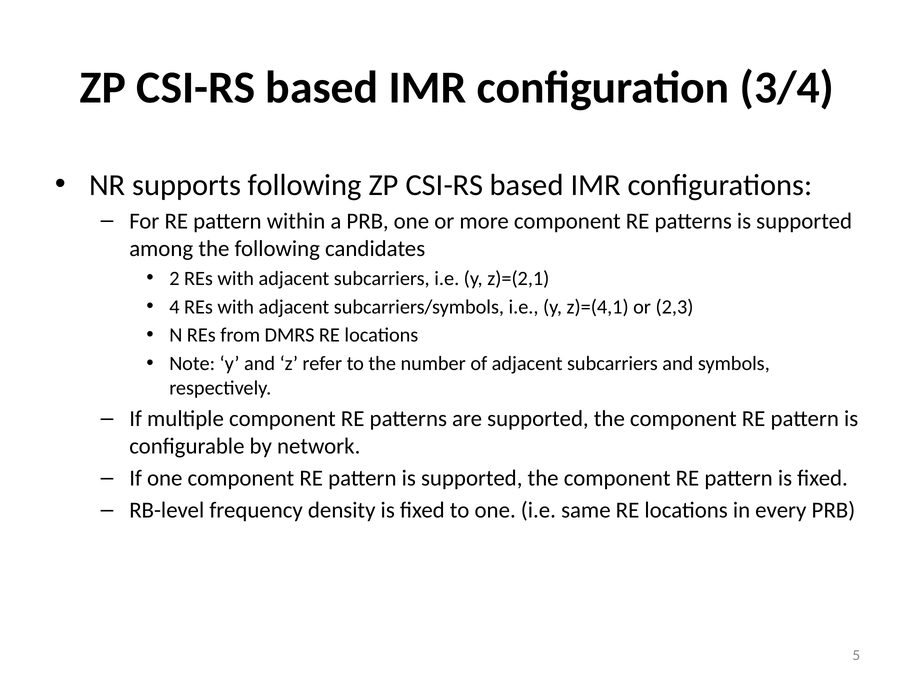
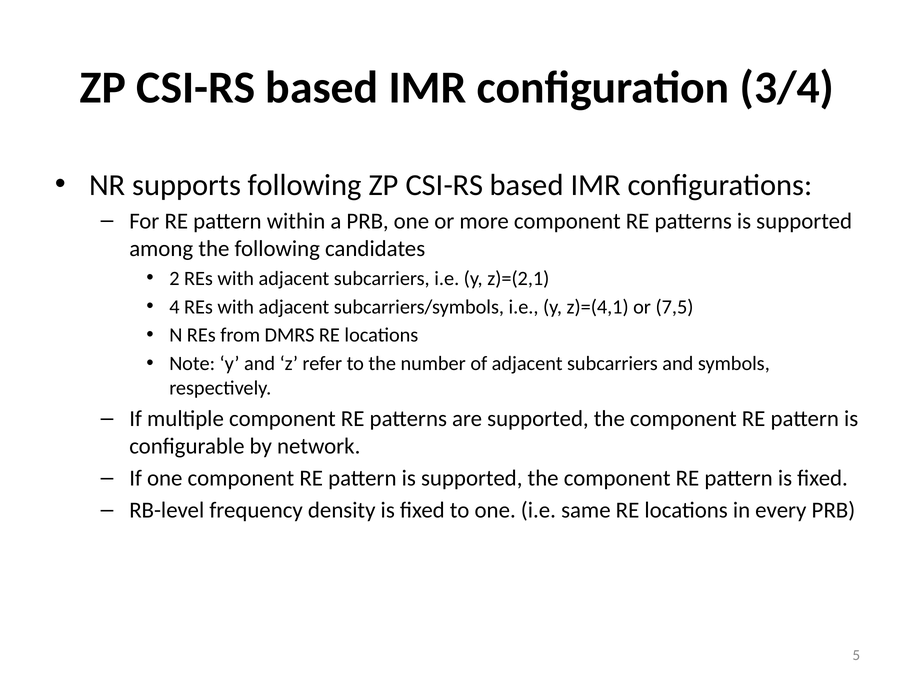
2,3: 2,3 -> 7,5 (675, 307)
